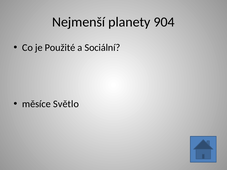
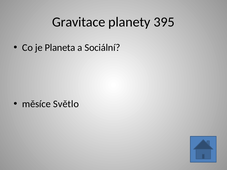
Nejmenší: Nejmenší -> Gravitace (79, 22)
904: 904 -> 395 (164, 22)
Použité: Použité -> Planeta (60, 48)
